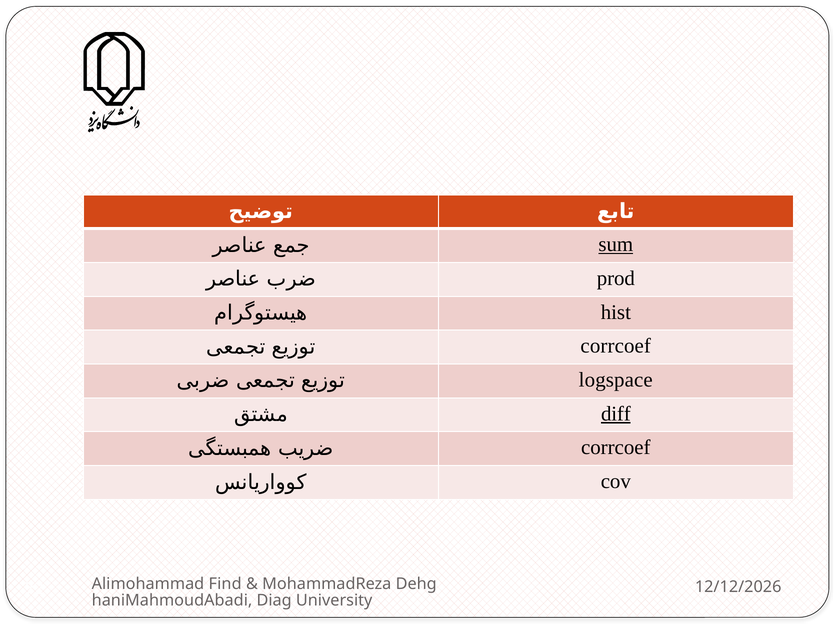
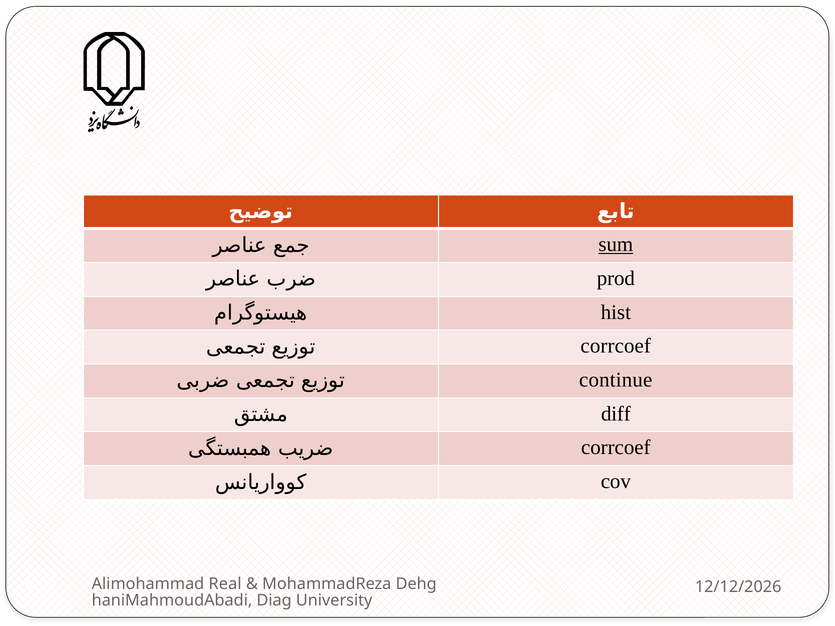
logspace: logspace -> continue (616, 380)
diff underline: present -> none (616, 414)
Find: Find -> Real (225, 584)
